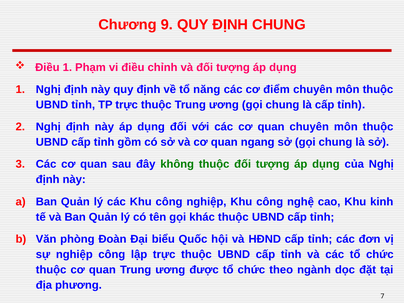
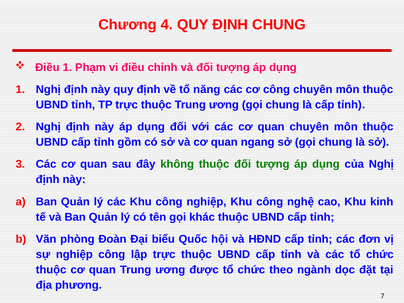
9: 9 -> 4 (167, 25)
cơ điểm: điểm -> công (277, 89)
